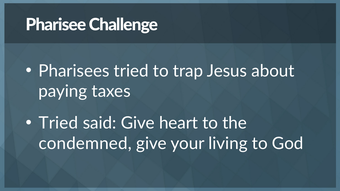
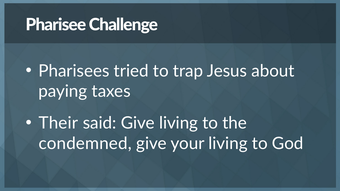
Tried: Tried -> Their (58, 123)
Give heart: heart -> living (179, 123)
